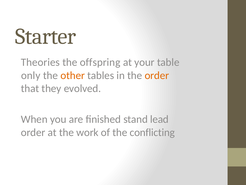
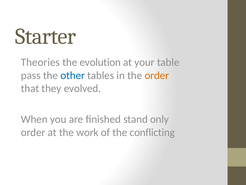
offspring: offspring -> evolution (100, 62)
only: only -> pass (31, 75)
other colour: orange -> blue (73, 75)
lead: lead -> only (159, 119)
